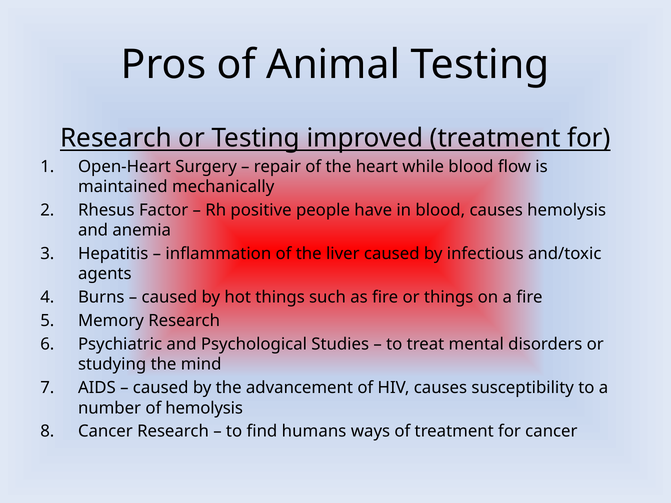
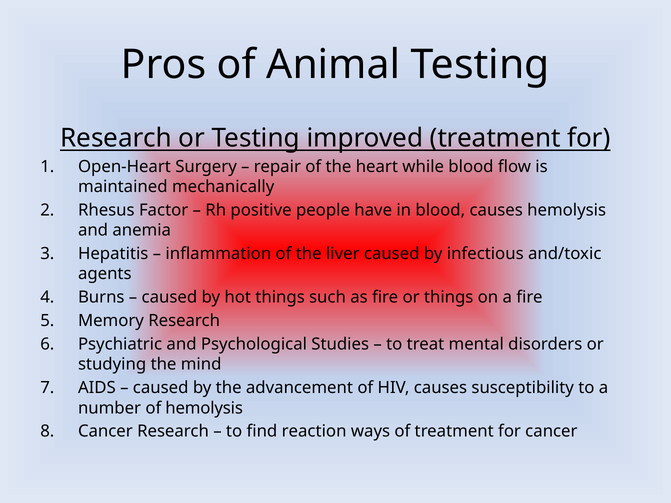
humans: humans -> reaction (314, 432)
